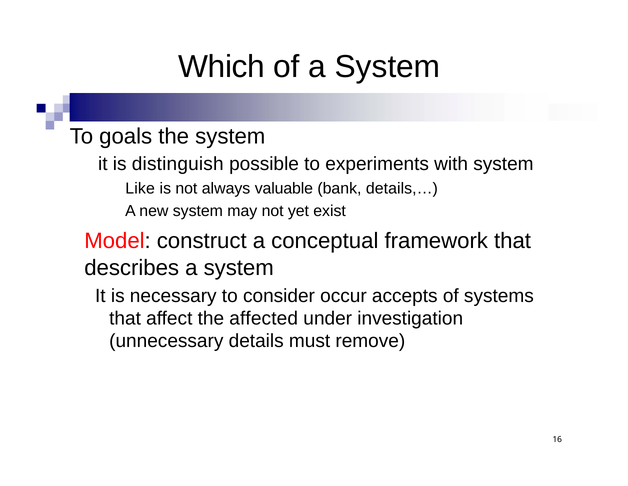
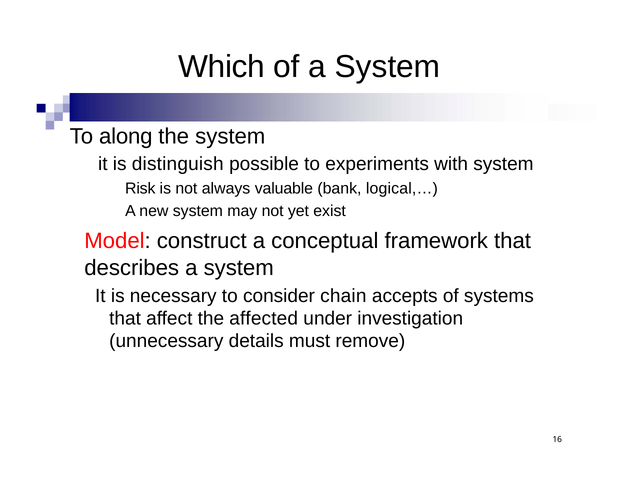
goals: goals -> along (126, 136)
Like: Like -> Risk (140, 188)
details,…: details,… -> logical,… (402, 188)
occur: occur -> chain (343, 295)
